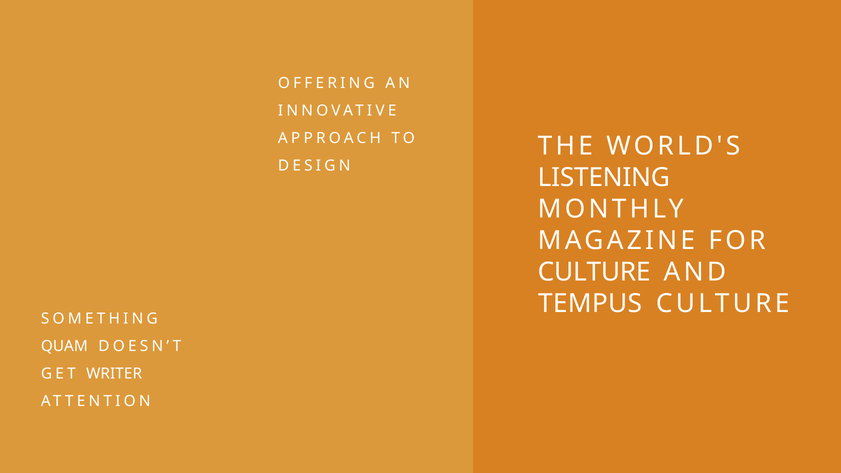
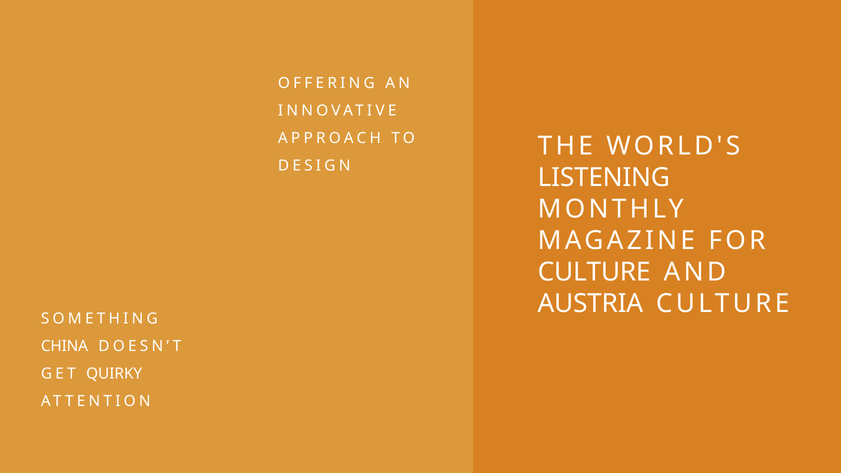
TEMPUS: TEMPUS -> AUSTRIA (590, 304)
QUAM: QUAM -> CHINA (64, 346)
WRITER: WRITER -> QUIRKY (114, 374)
